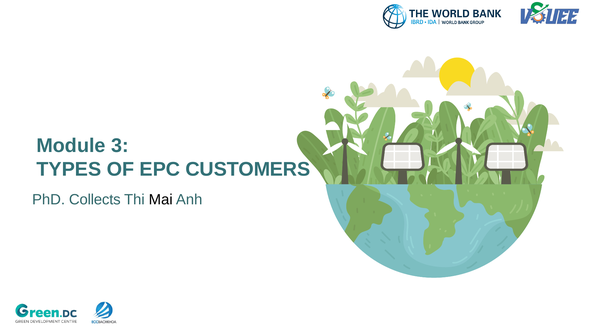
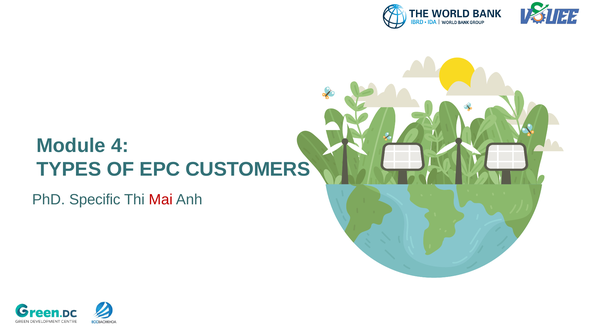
3: 3 -> 4 (120, 145)
Collects: Collects -> Specific (95, 199)
Mai colour: black -> red (161, 199)
